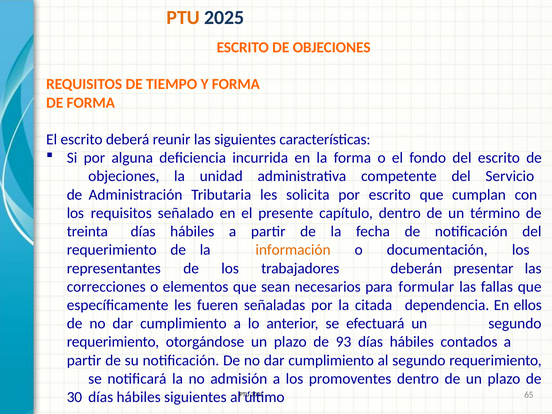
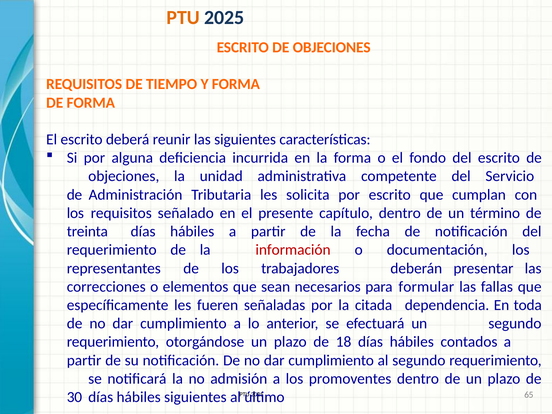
información colour: orange -> red (293, 250)
ellos: ellos -> toda (528, 305)
93: 93 -> 18 (344, 342)
